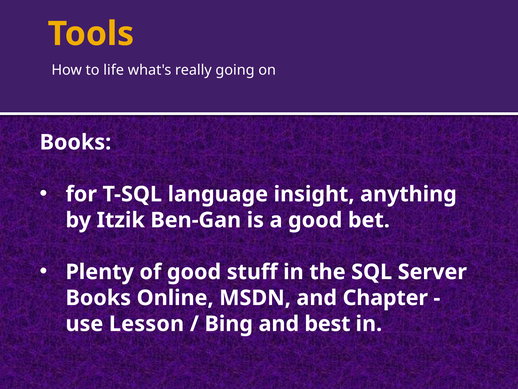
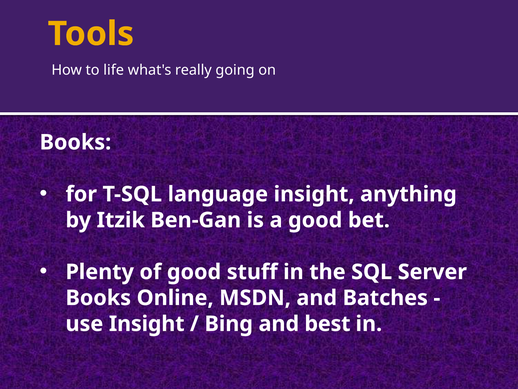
Chapter: Chapter -> Batches (385, 298)
use Lesson: Lesson -> Insight (147, 323)
